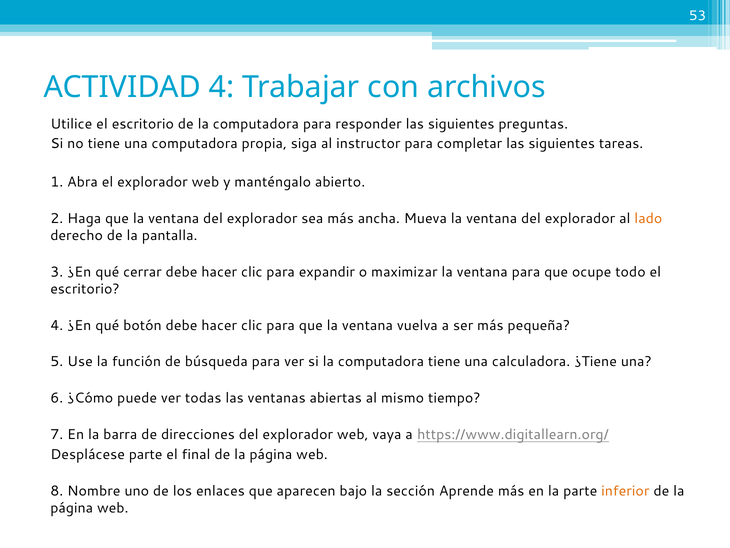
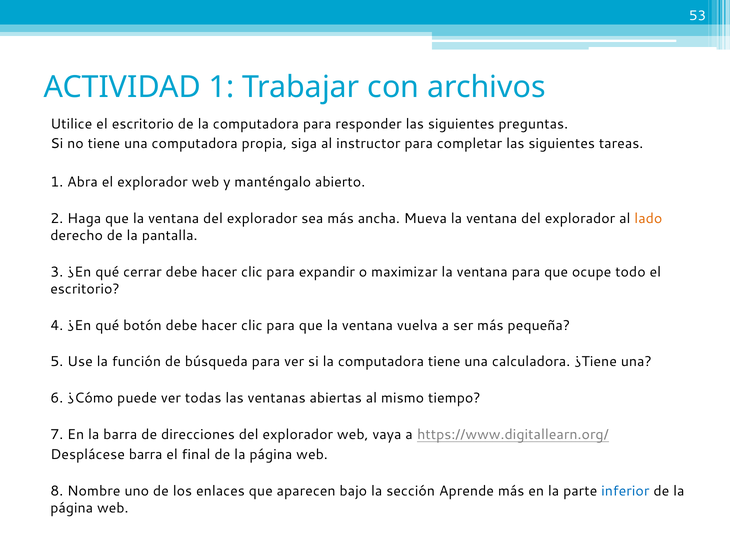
ACTIVIDAD 4: 4 -> 1 (221, 87)
Desplácese parte: parte -> barra (146, 454)
inferior colour: orange -> blue (625, 491)
